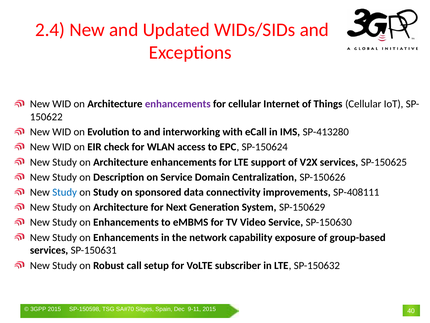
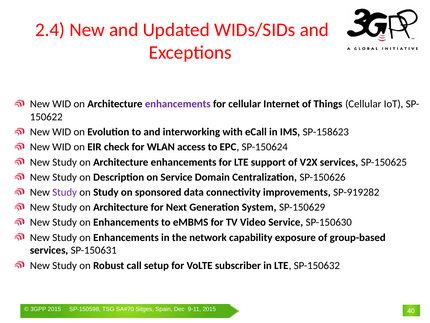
SP-413280: SP-413280 -> SP-158623 (326, 132)
Study colour: blue -> purple (65, 192)
SP-408111: SP-408111 -> SP-919282 (356, 192)
